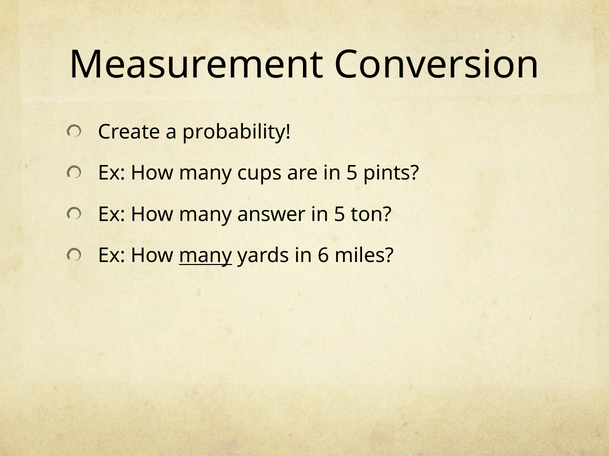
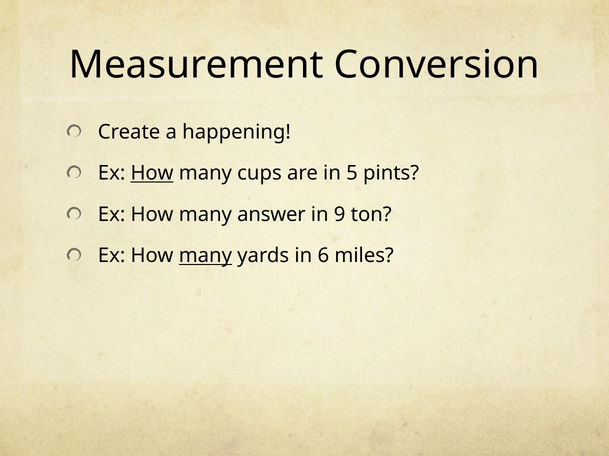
probability: probability -> happening (237, 132)
How underline: none -> present (152, 174)
5: 5 -> 9 (340, 215)
